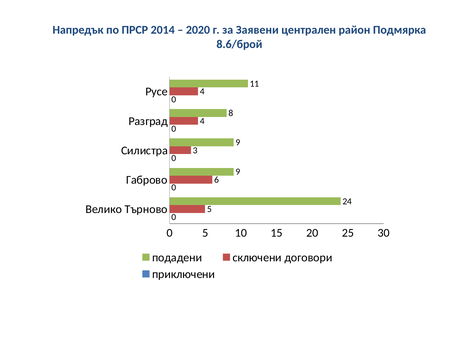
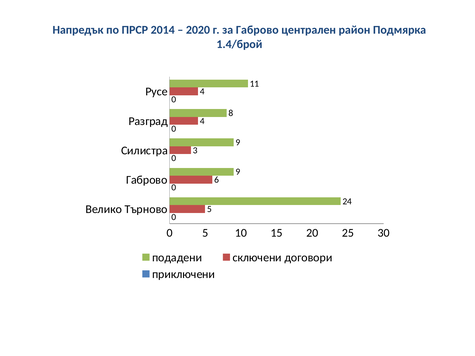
за Заявени: Заявени -> Габрово (257, 30)
8.6/брой: 8.6/брой -> 1.4/брой (239, 44)
